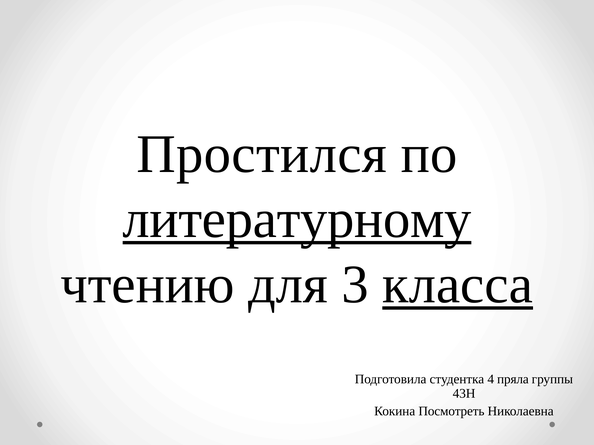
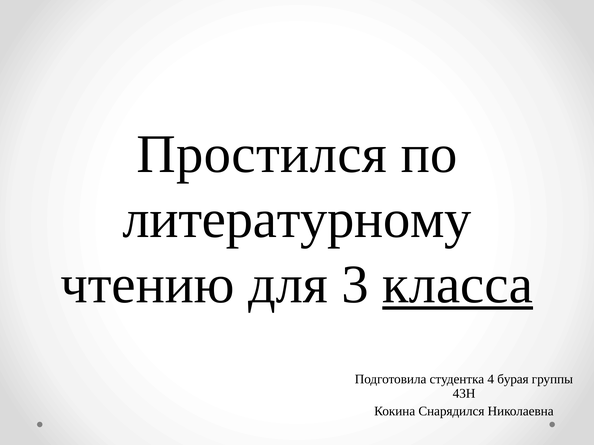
литературному underline: present -> none (297, 220)
пряла: пряла -> бурая (513, 380)
Посмотреть: Посмотреть -> Снарядился (451, 412)
